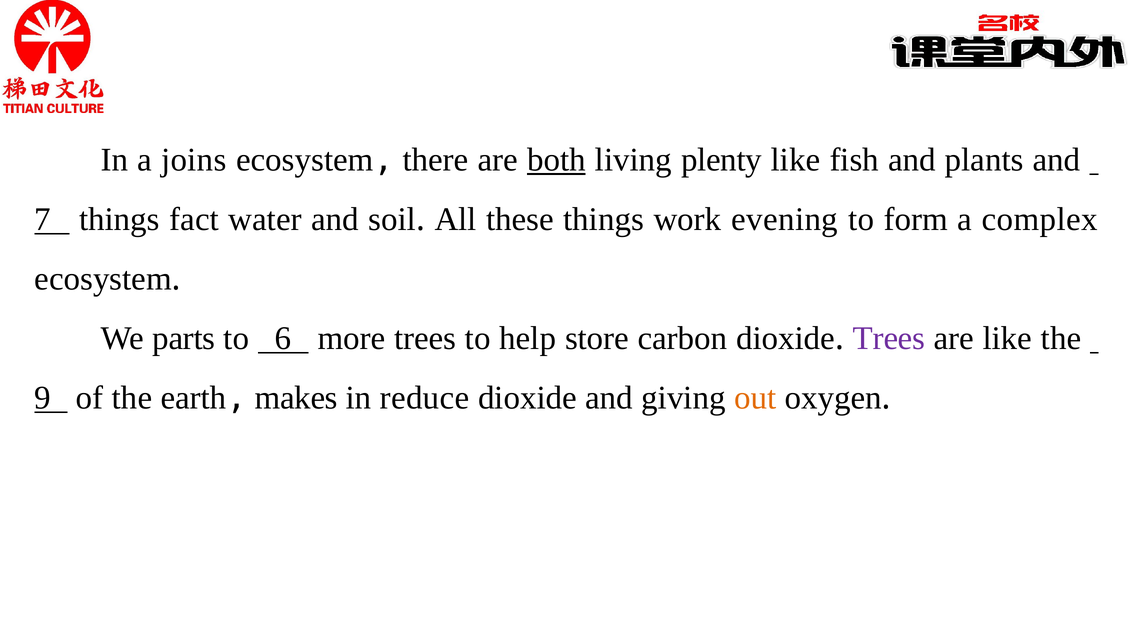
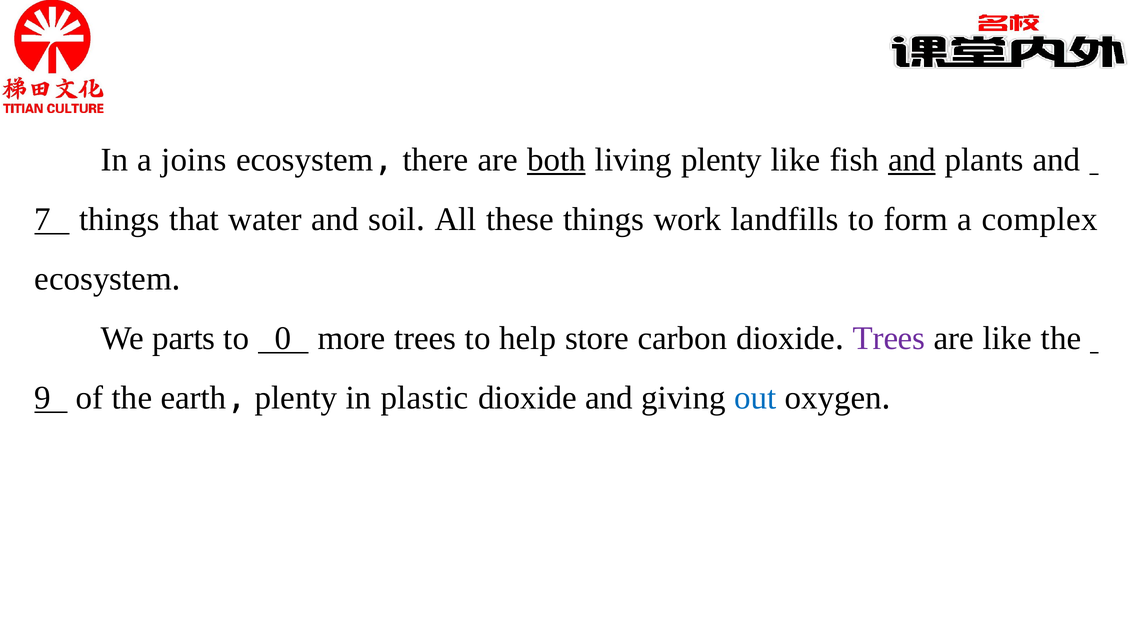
and underline: none -> present (912, 160)
fact: fact -> that (194, 219)
evening: evening -> landfills (785, 219)
6: 6 -> 0 (283, 338)
earth makes: makes -> plenty (296, 398)
reduce: reduce -> plastic (425, 398)
out colour: orange -> blue (755, 398)
